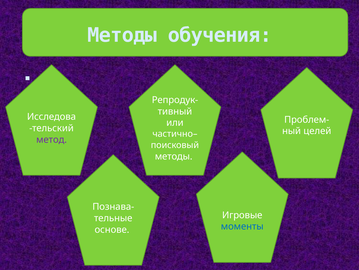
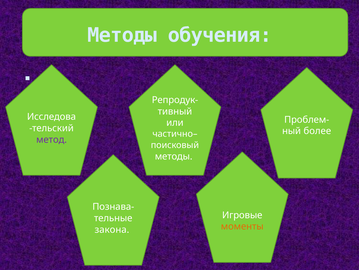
целей: целей -> более (317, 131)
моменты colour: blue -> orange (242, 226)
основе: основе -> закона (112, 229)
